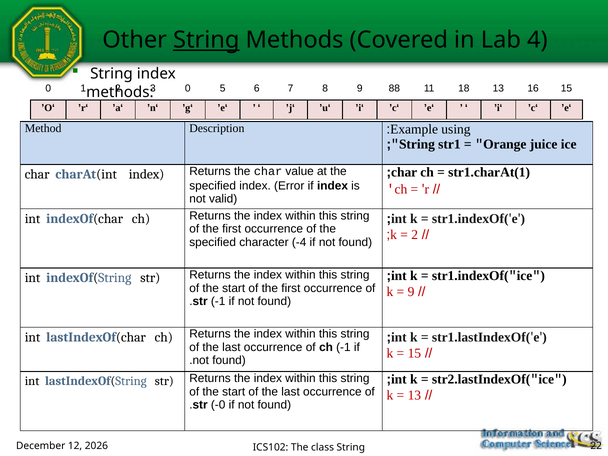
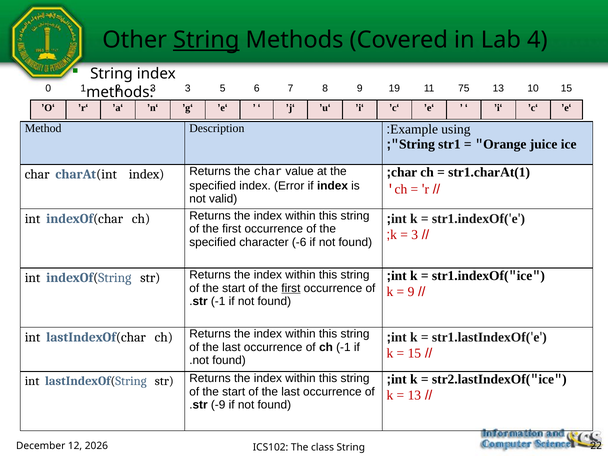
0: 0 -> 3 (188, 89)
88: 88 -> 19 (394, 89)
18: 18 -> 75 (464, 89)
16: 16 -> 10 (533, 89)
2: 2 -> 3 (415, 235)
-4: -4 -> -6 (299, 242)
first underline: none -> present (291, 288)
-0: -0 -> -9 (218, 405)
